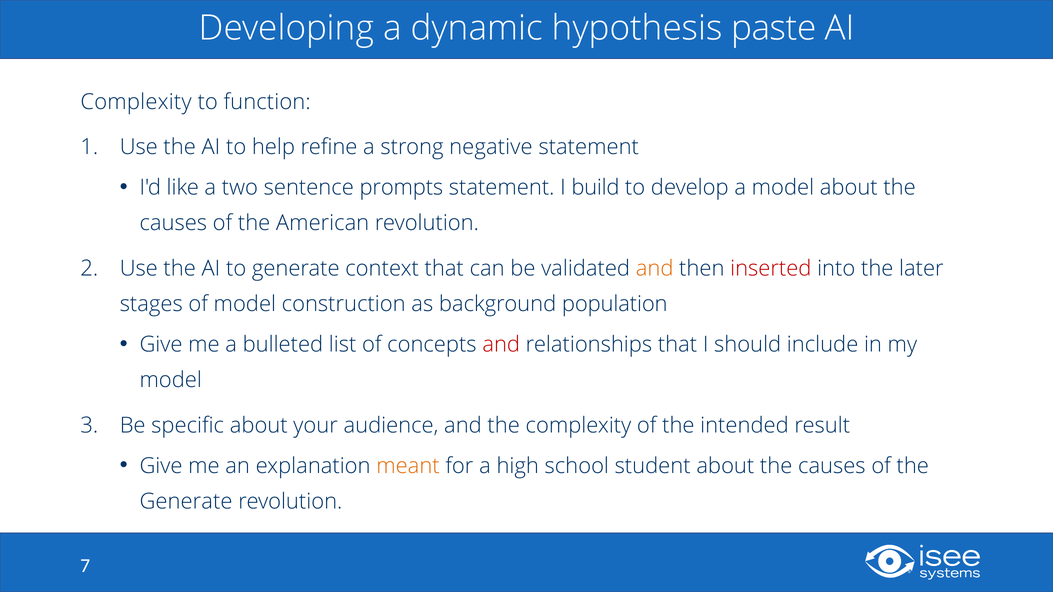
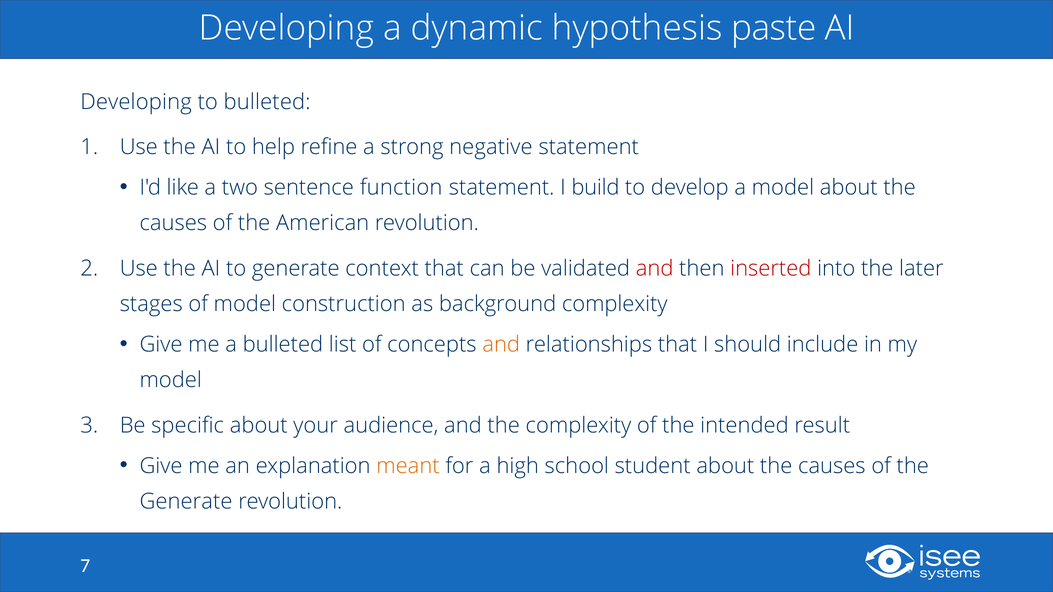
Complexity: Complexity -> Developing (136, 102)
to function: function -> bulleted (267, 102)
prompts: prompts -> function (401, 188)
and colour: orange -> red (655, 269)
background population: population -> complexity (615, 304)
and colour: red -> orange (501, 345)
